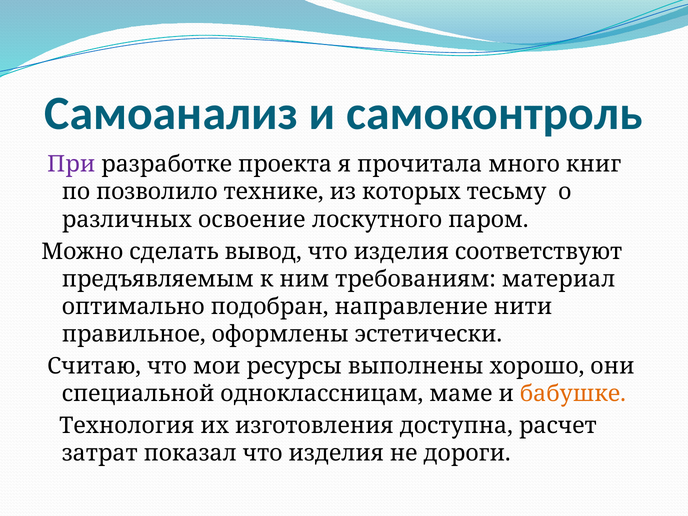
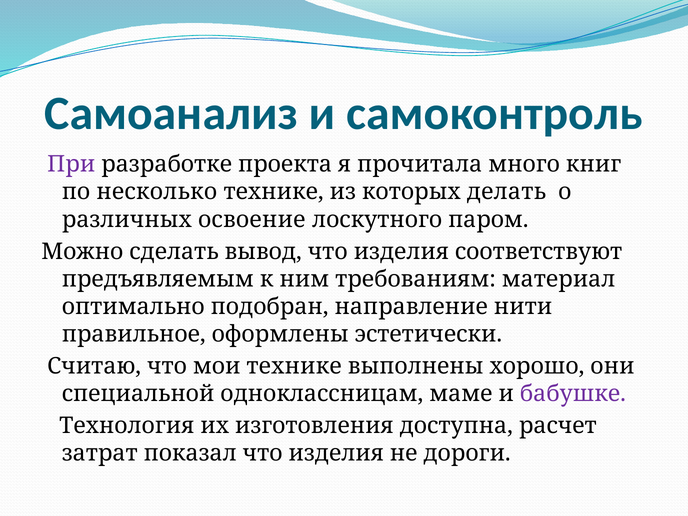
позволило: позволило -> несколько (157, 192)
тесьму: тесьму -> делать (506, 192)
мои ресурсы: ресурсы -> технике (294, 366)
бабушке colour: orange -> purple (573, 394)
